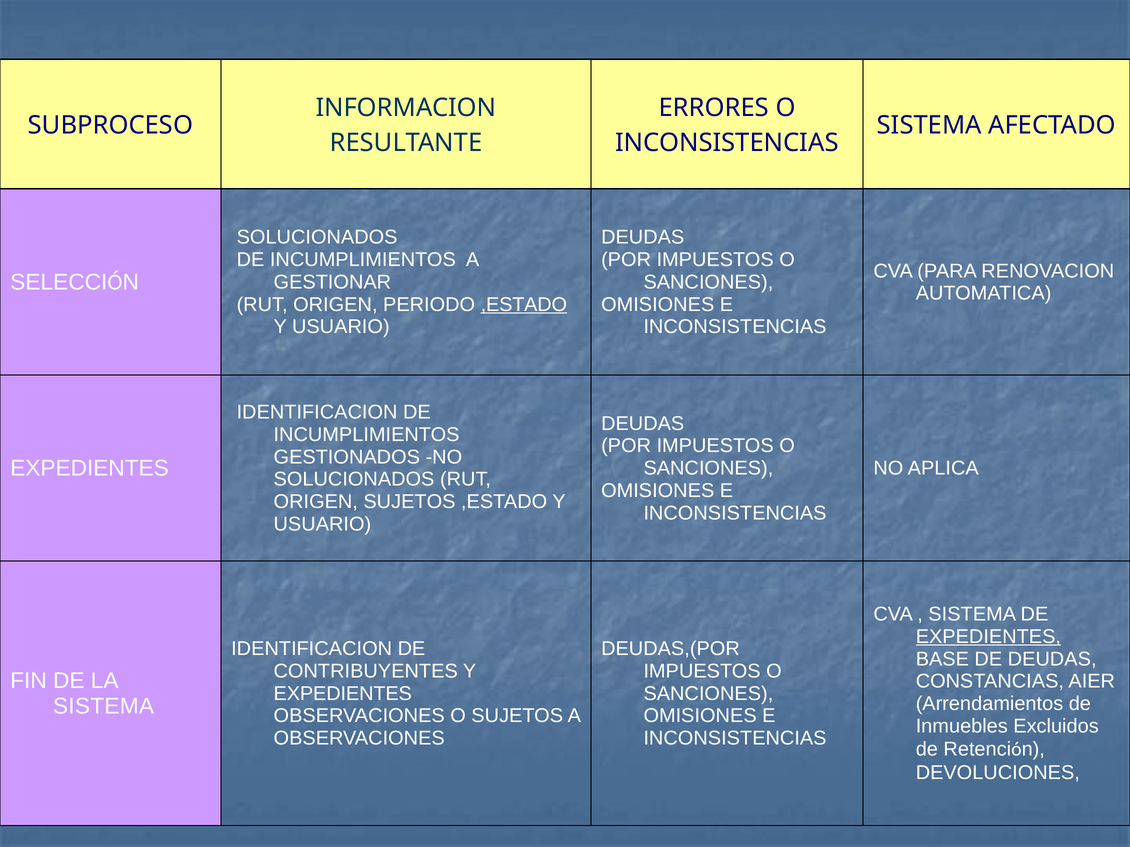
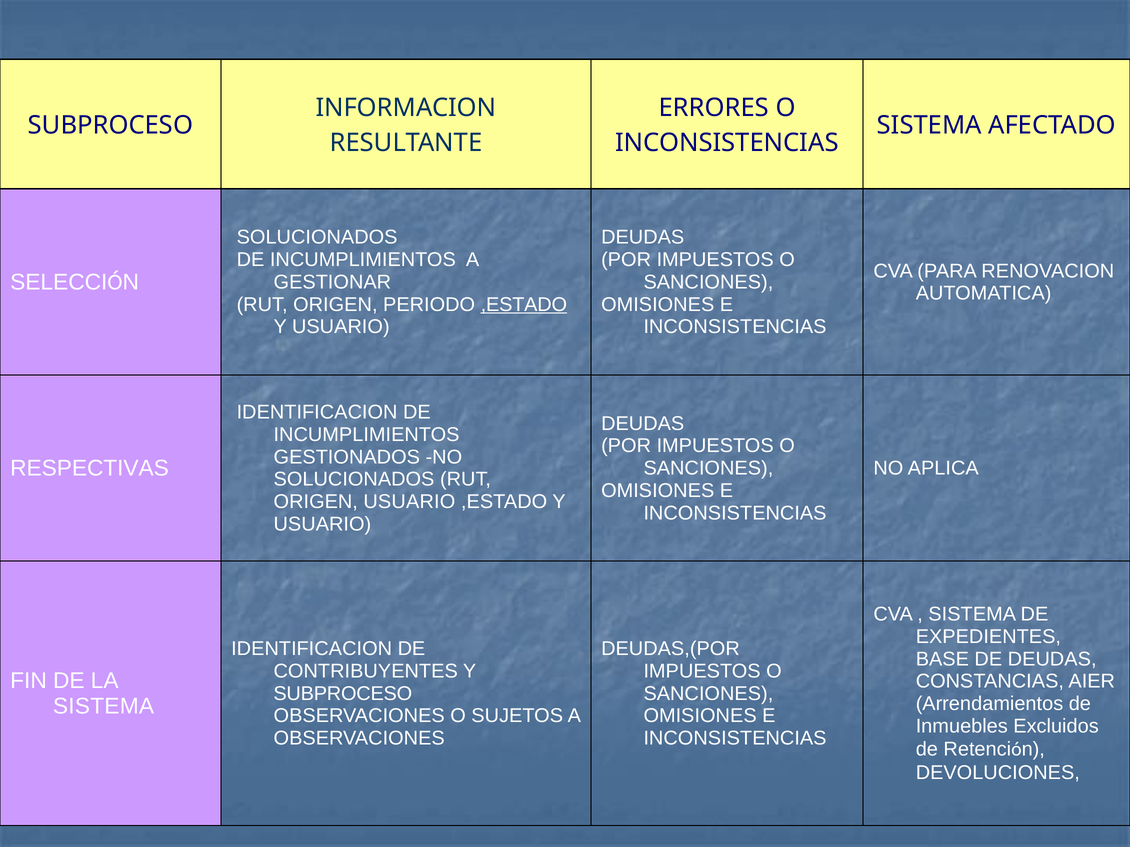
EXPEDIENTES: EXPEDIENTES -> RESPECTIVAS (90, 468)
ORIGEN SUJETOS: SUJETOS -> USUARIO (409, 502)
EXPEDIENTES underline: present -> none (988, 637)
EXPEDIENTES: EXPEDIENTES -> SUBPROCESO (343, 694)
